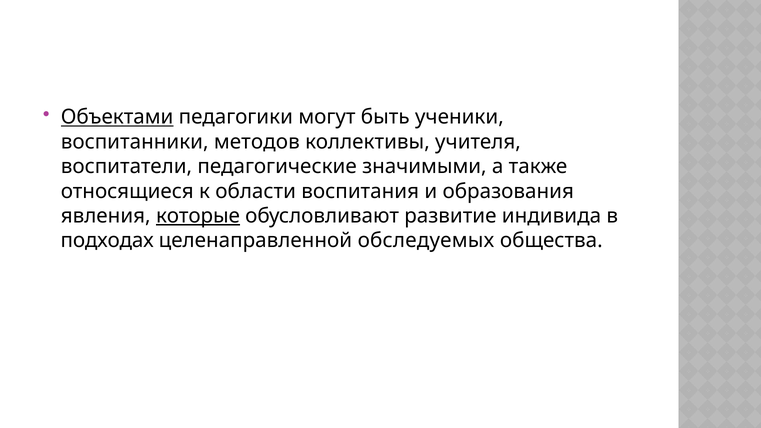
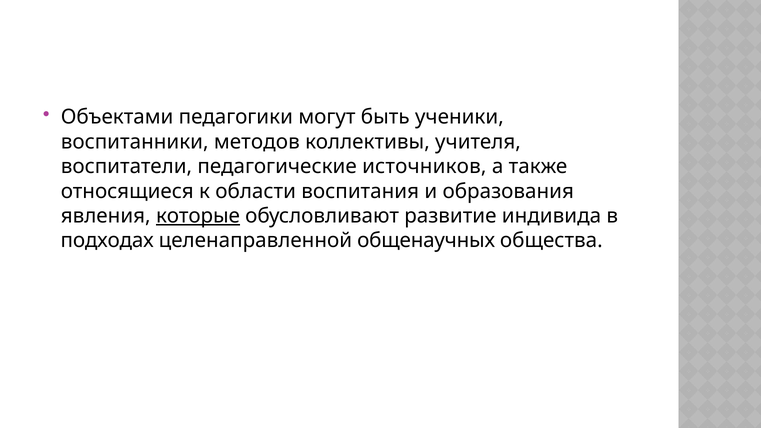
Объектами underline: present -> none (117, 117)
значимыми: значимыми -> источников (424, 167)
обследуемых: обследуемых -> общенаучных (426, 241)
